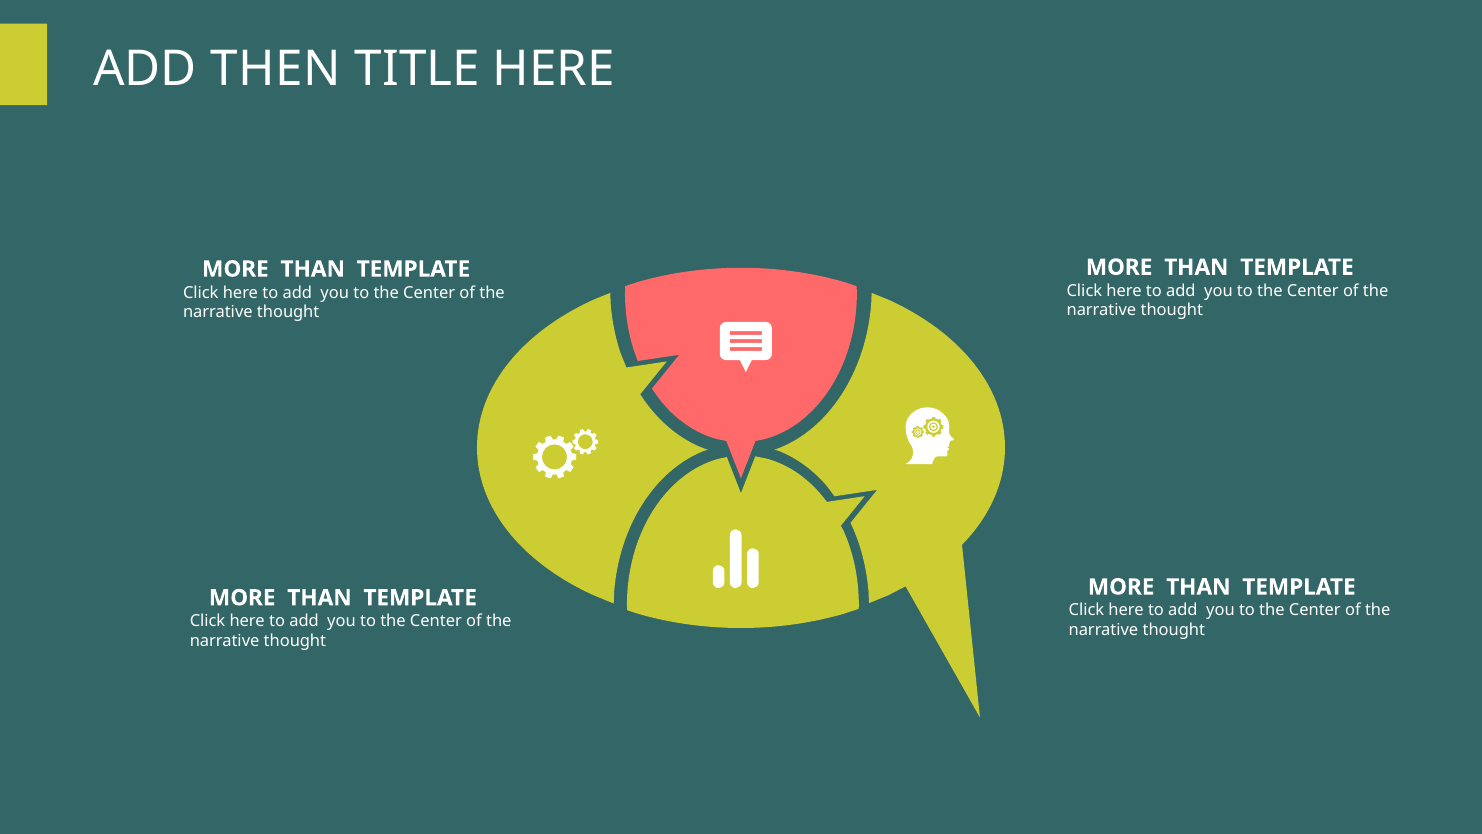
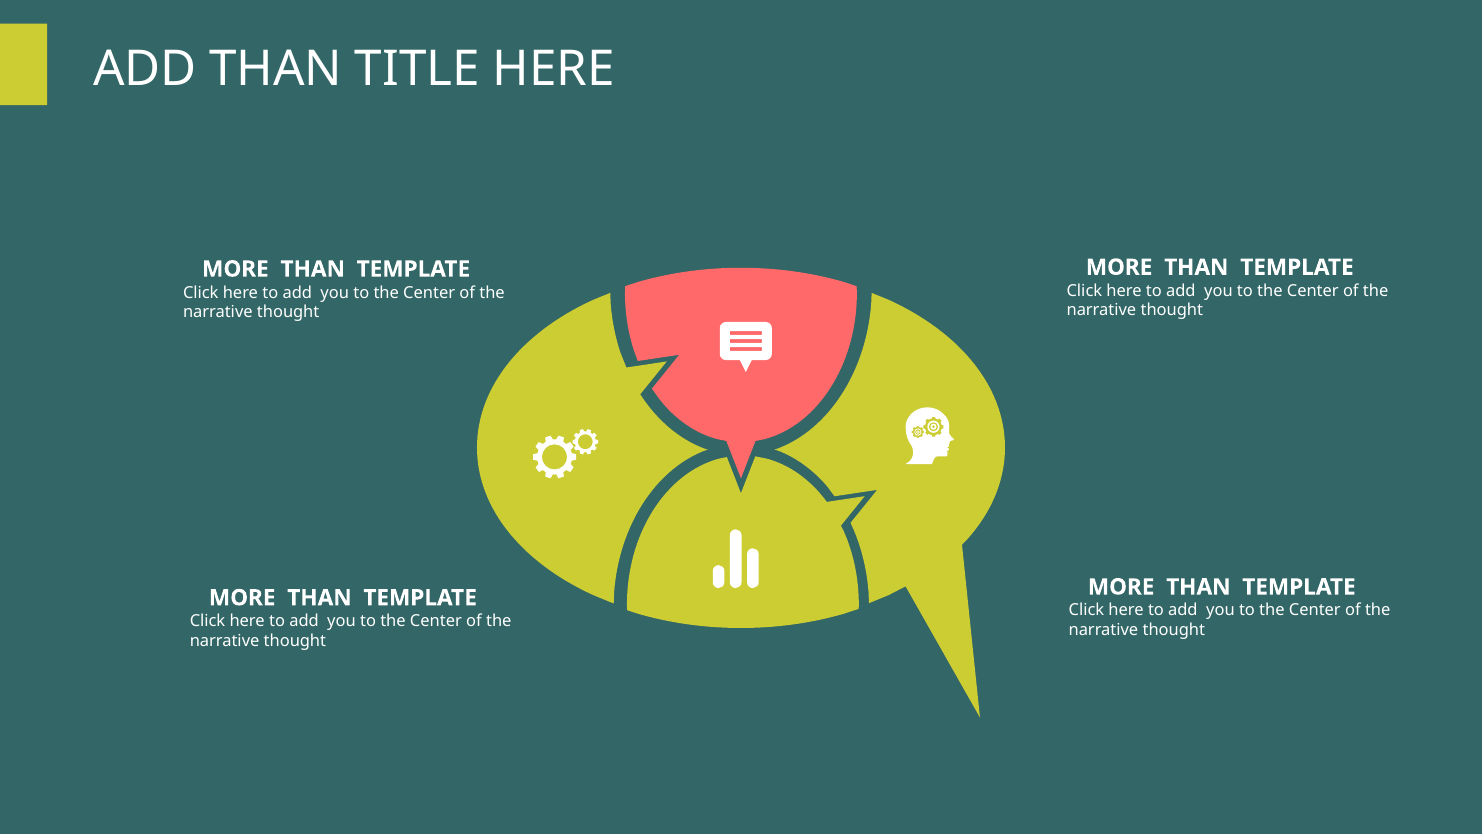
ADD THEN: THEN -> THAN (276, 69)
